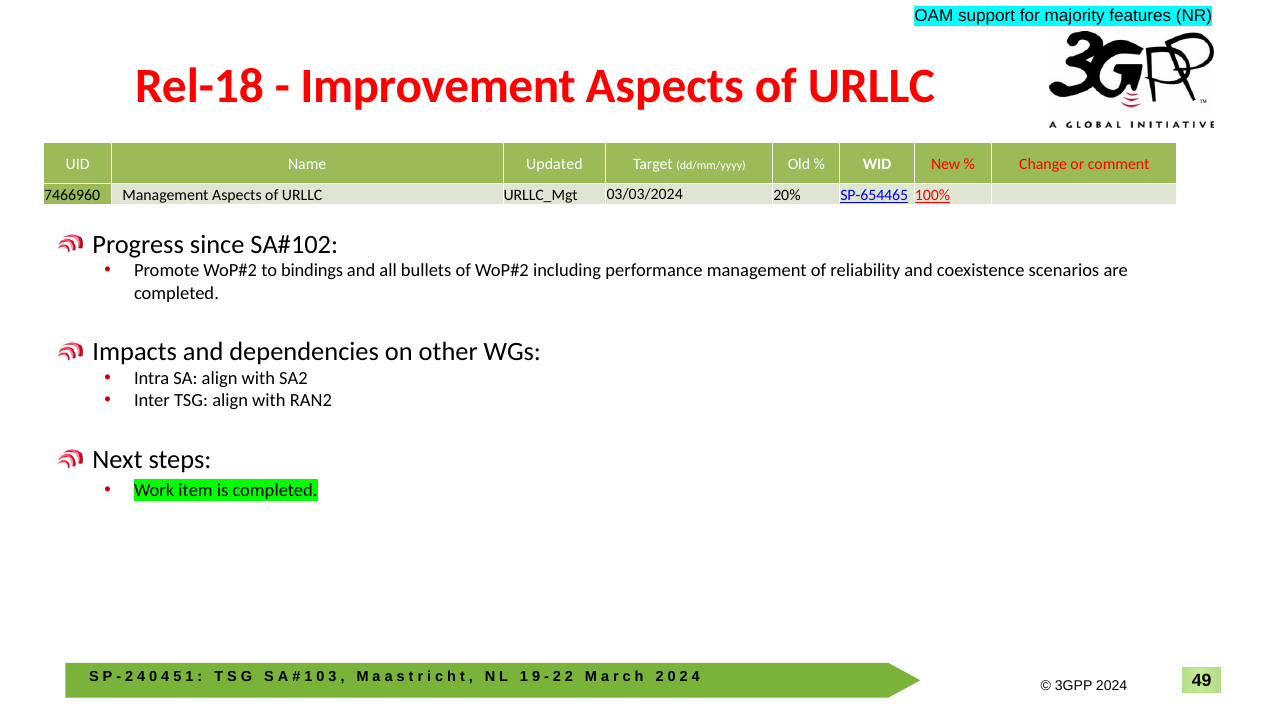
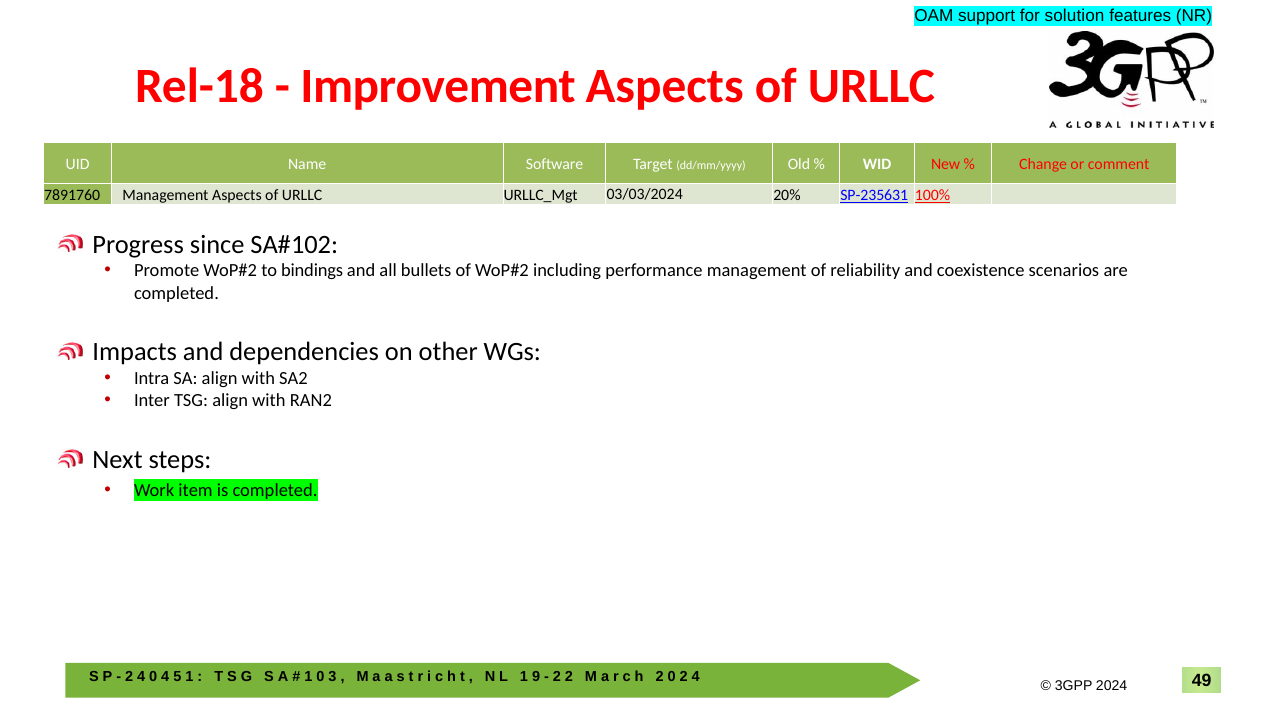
majority: majority -> solution (1075, 16)
Updated: Updated -> Software (555, 164)
7466960: 7466960 -> 7891760 (72, 195)
SP-654465: SP-654465 -> SP-235631 (874, 195)
